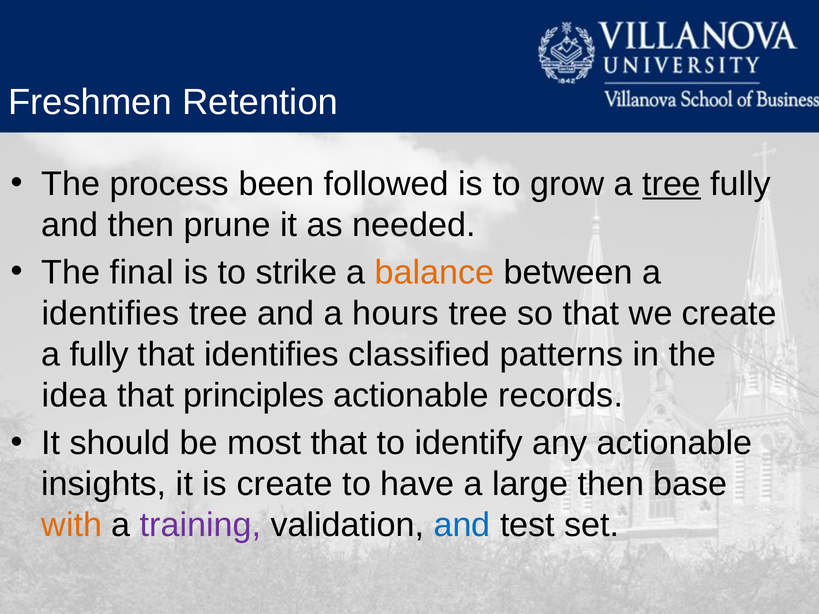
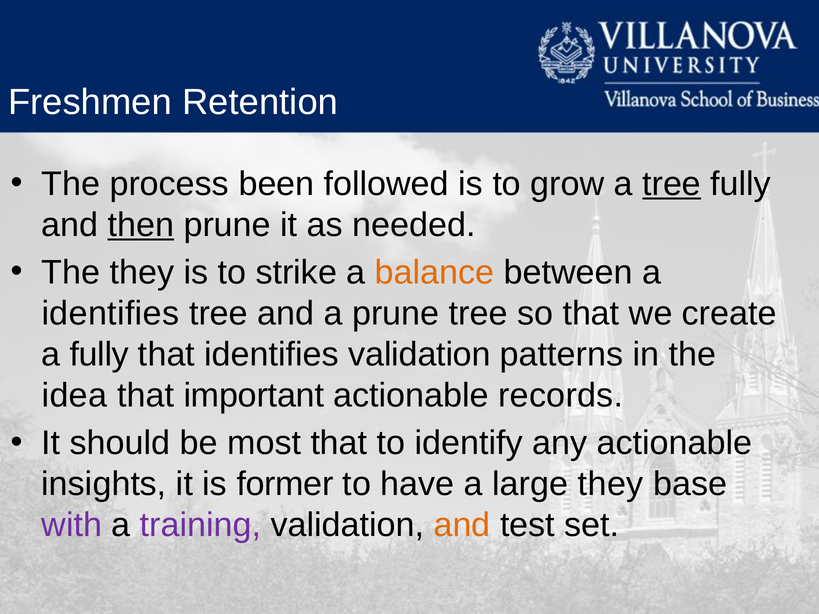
then underline: none -> present (141, 225)
The final: final -> they (142, 273)
a hours: hours -> prune (396, 314)
identifies classified: classified -> validation (420, 355)
principles: principles -> important (254, 396)
is create: create -> former (285, 484)
large then: then -> they (611, 484)
with colour: orange -> purple (72, 525)
and colour: blue -> orange (462, 525)
